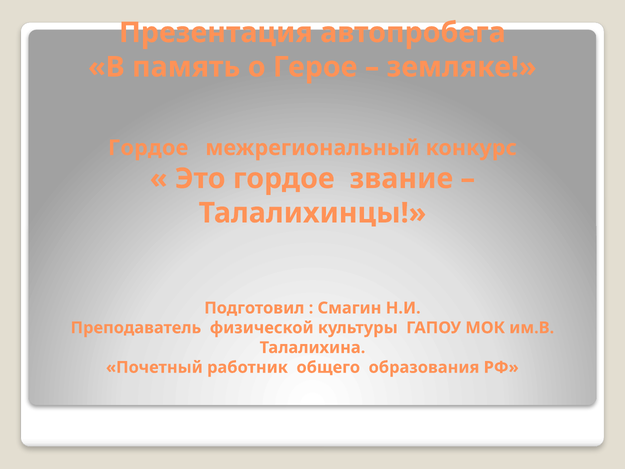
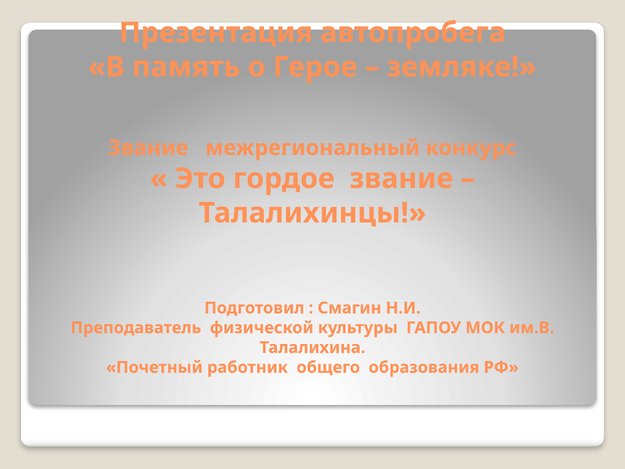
Гордое: Гордое -> Звание (148, 148)
